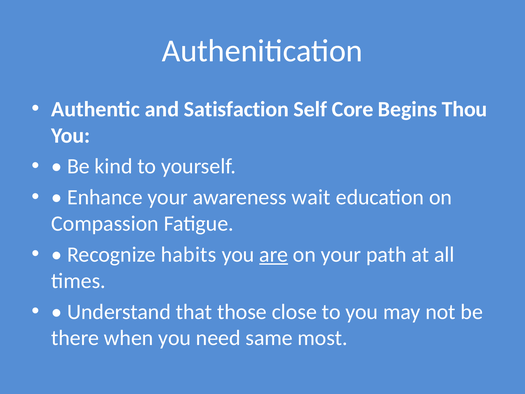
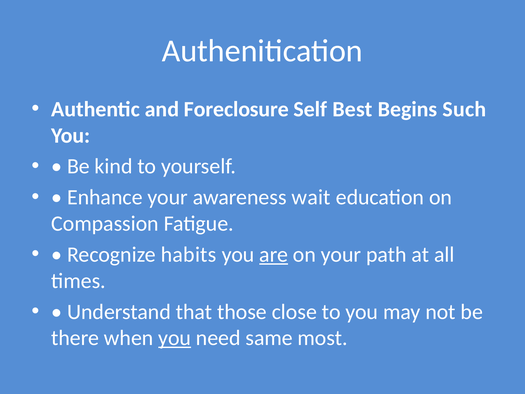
Satisfaction: Satisfaction -> Foreclosure (236, 109)
Core: Core -> Best (352, 109)
Thou: Thou -> Such (464, 109)
you underline: none -> present (175, 338)
